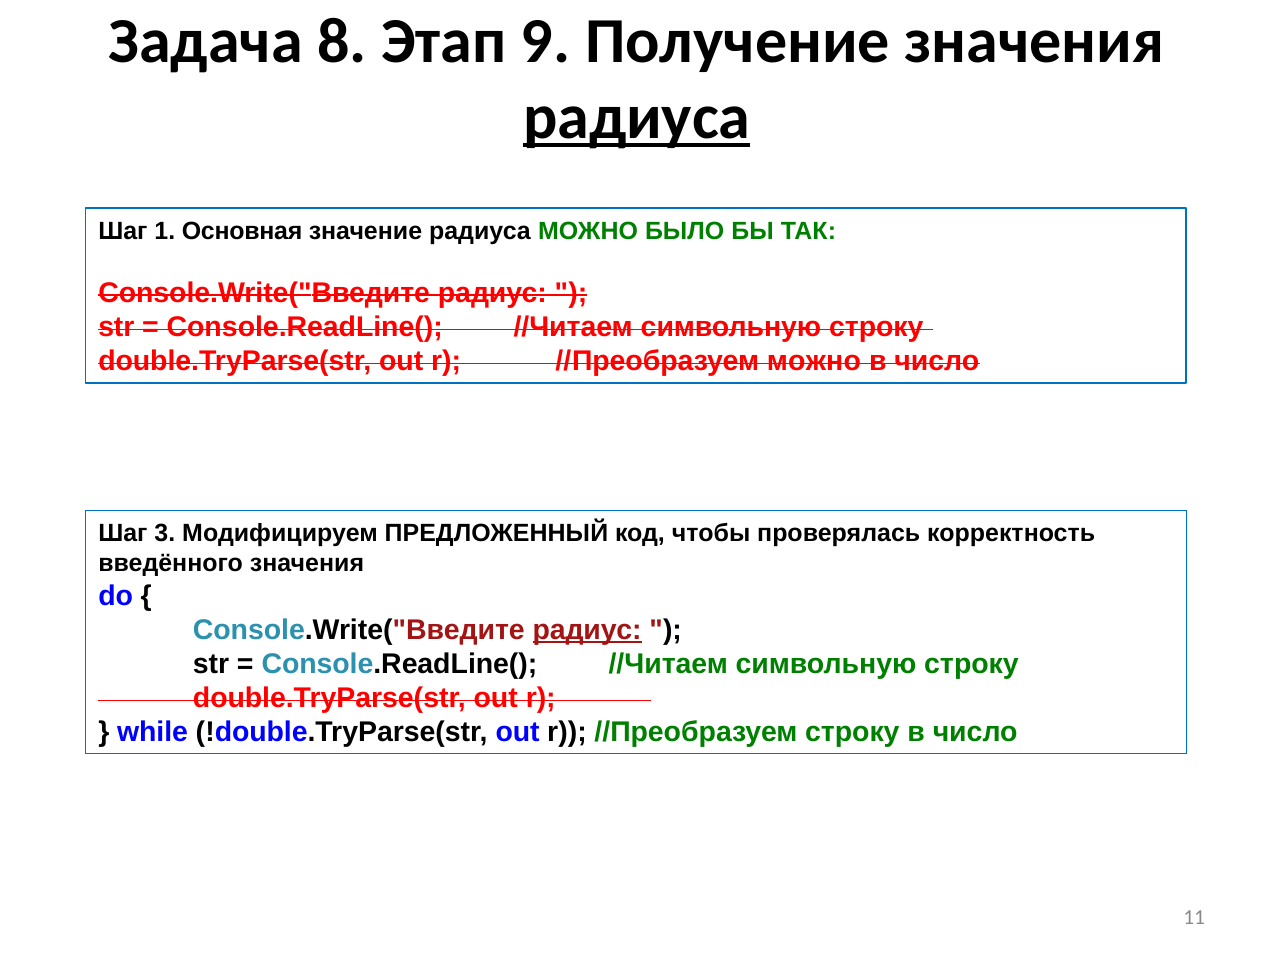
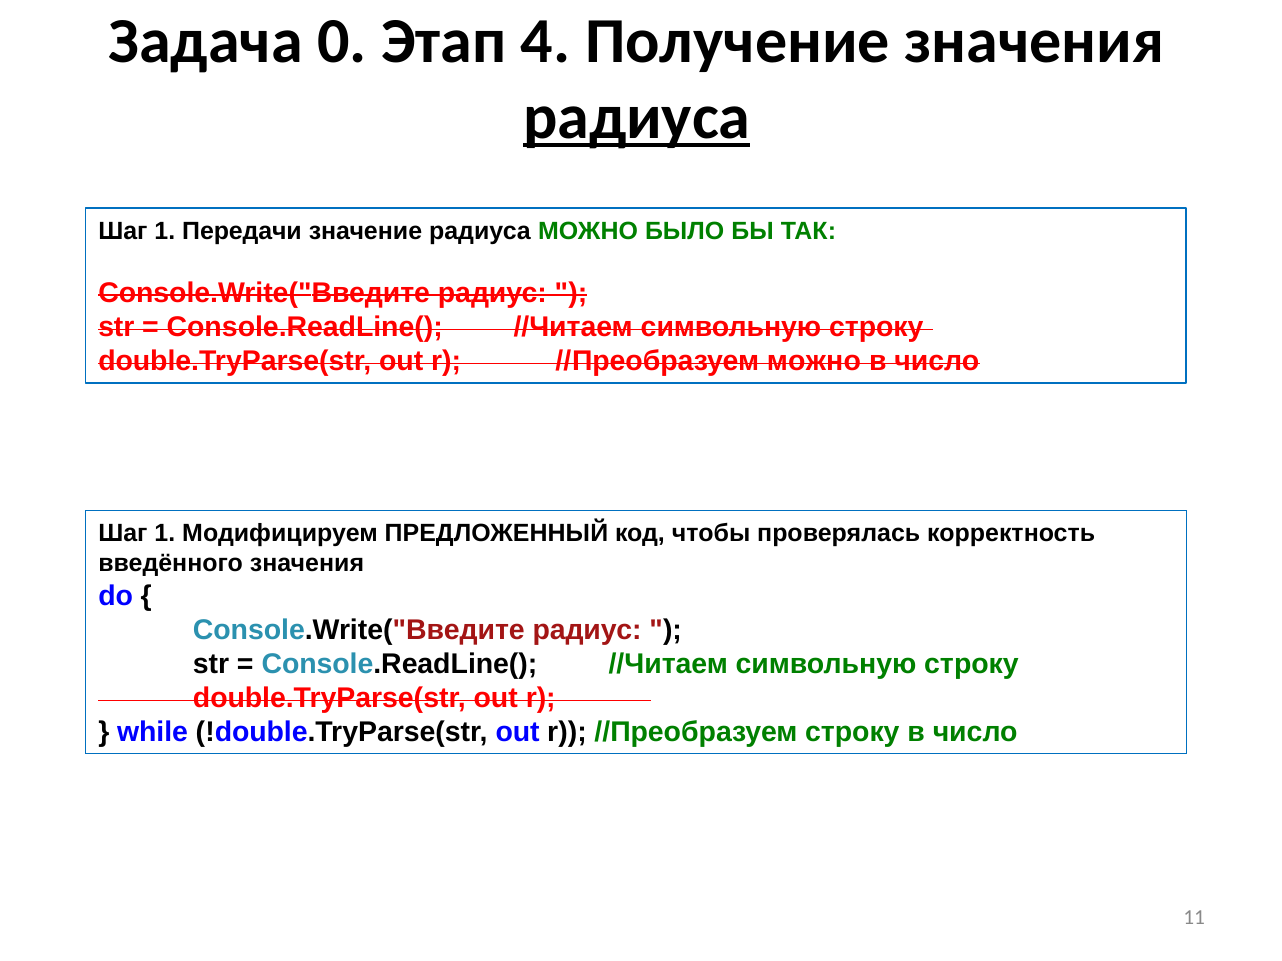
8: 8 -> 0 (342, 41)
9: 9 -> 4 (546, 41)
Основная: Основная -> Передачи (242, 231)
3: 3 -> 1 (165, 534)
радиус underline: present -> none (587, 630)
